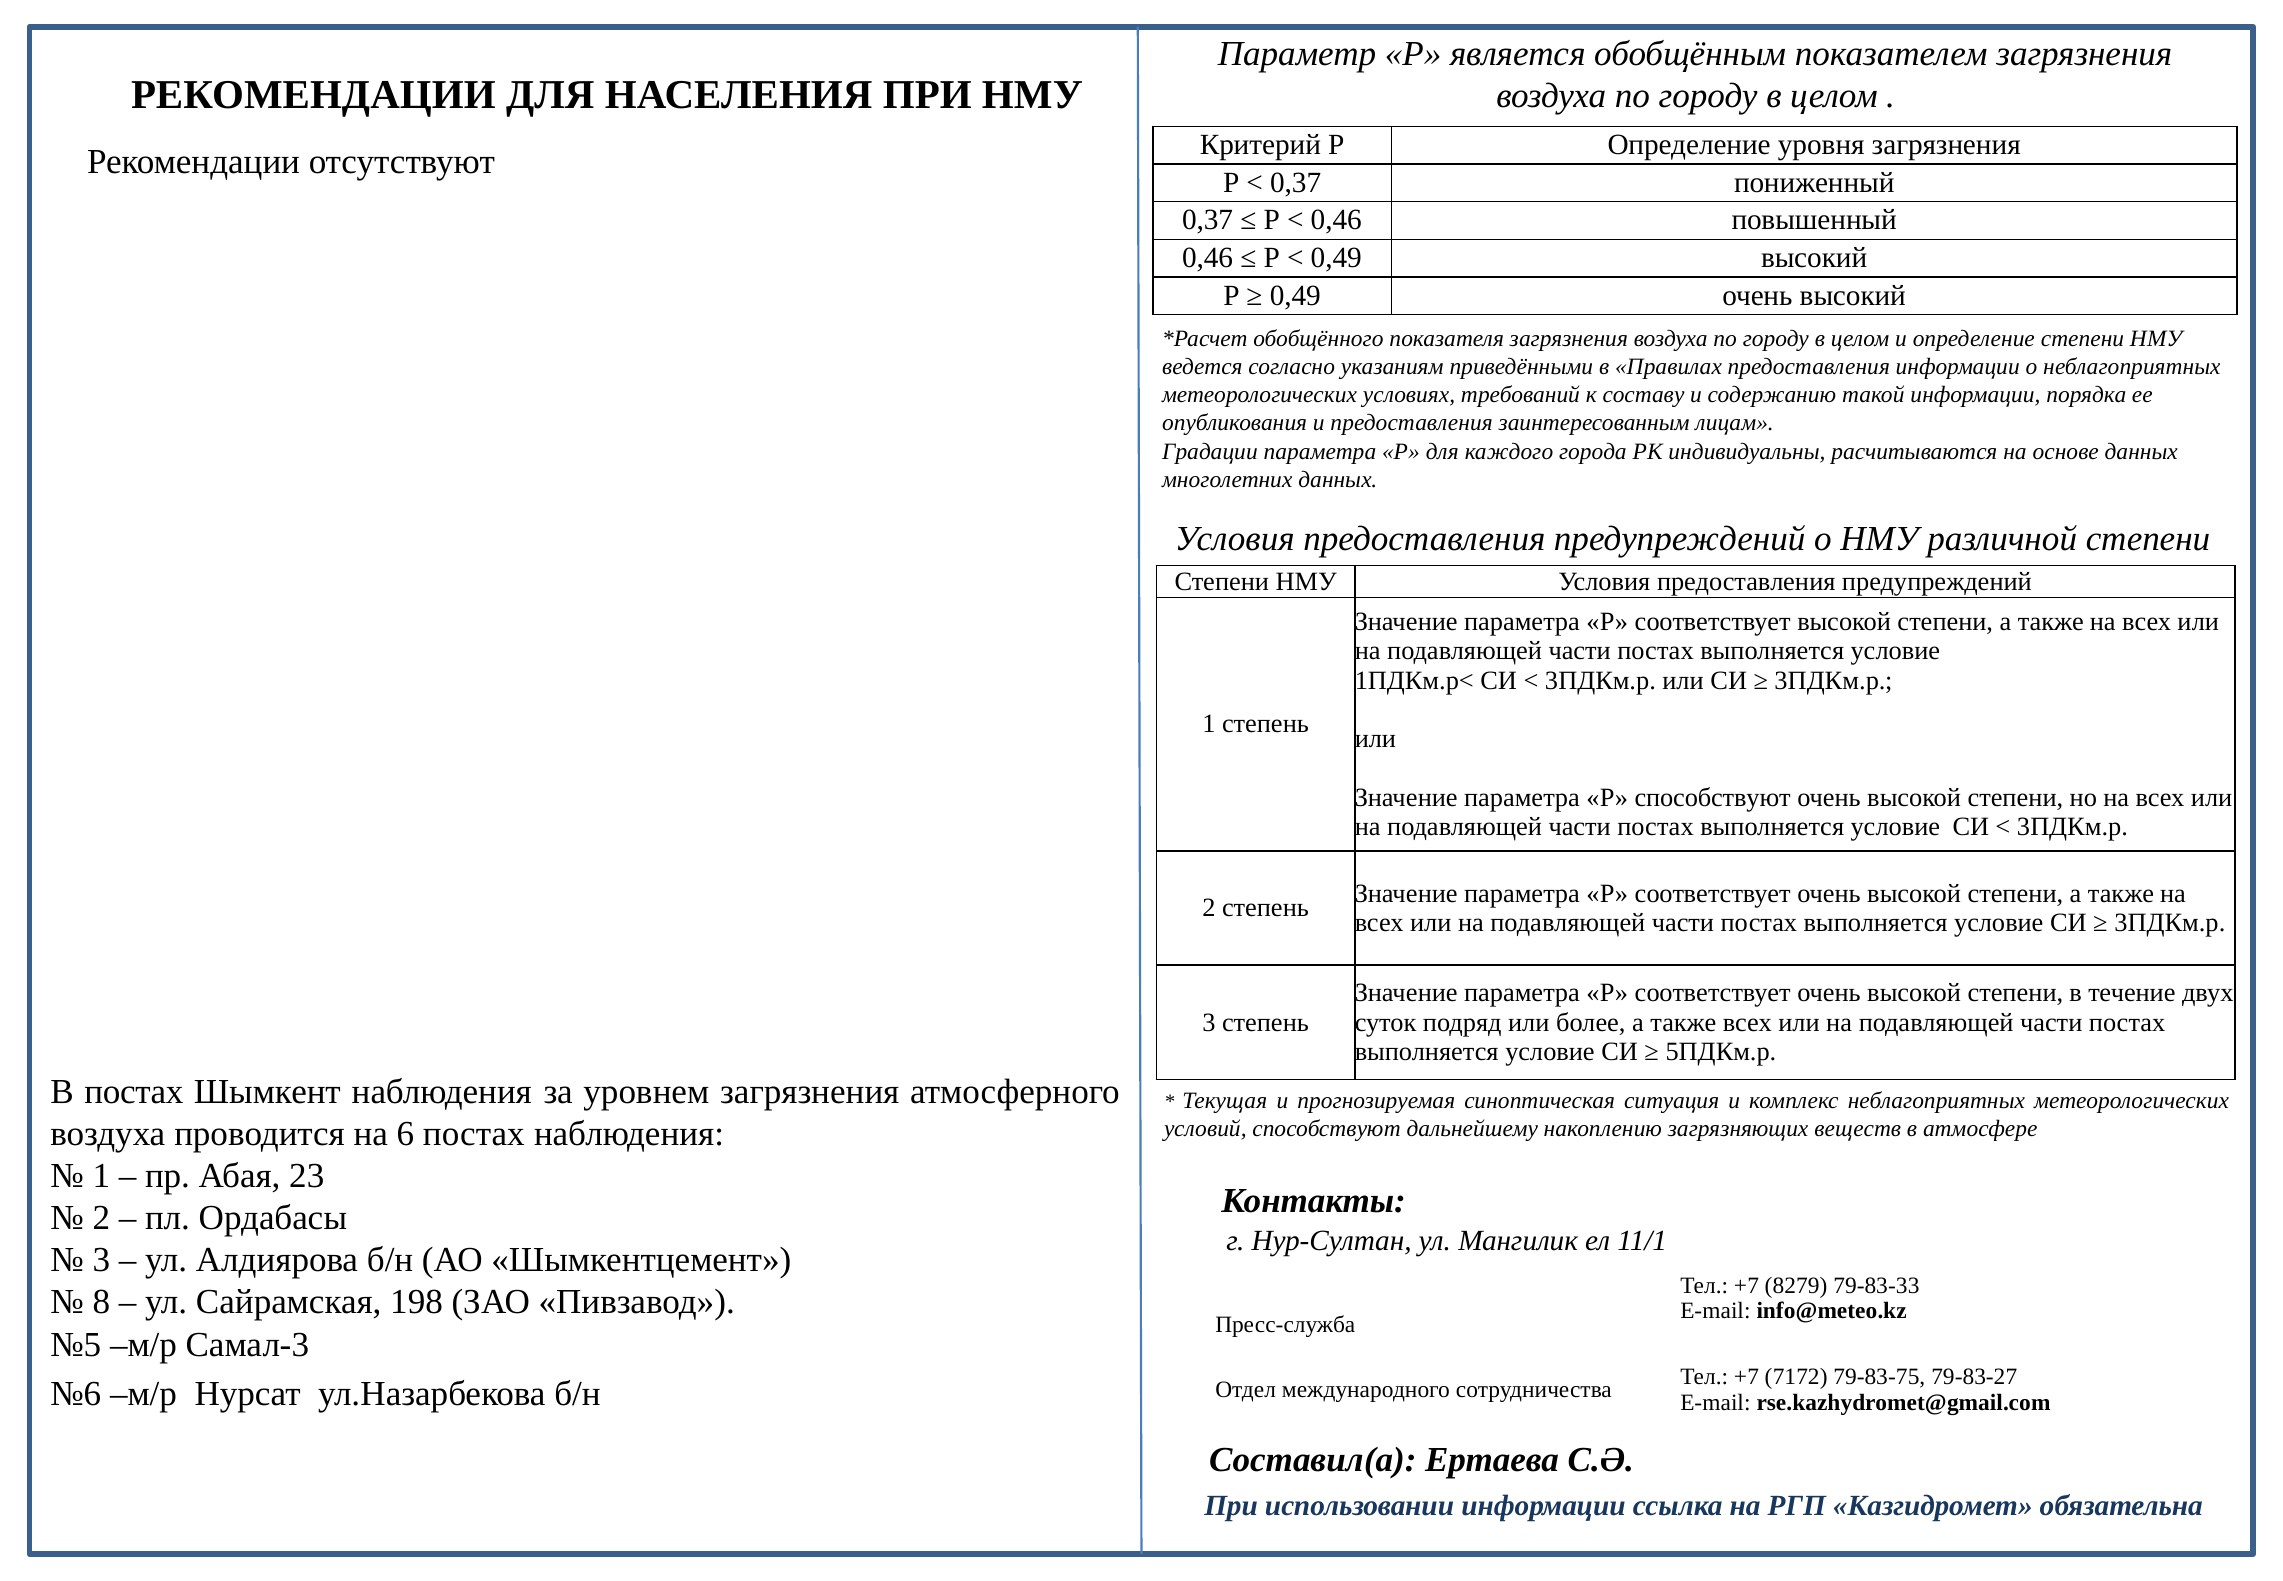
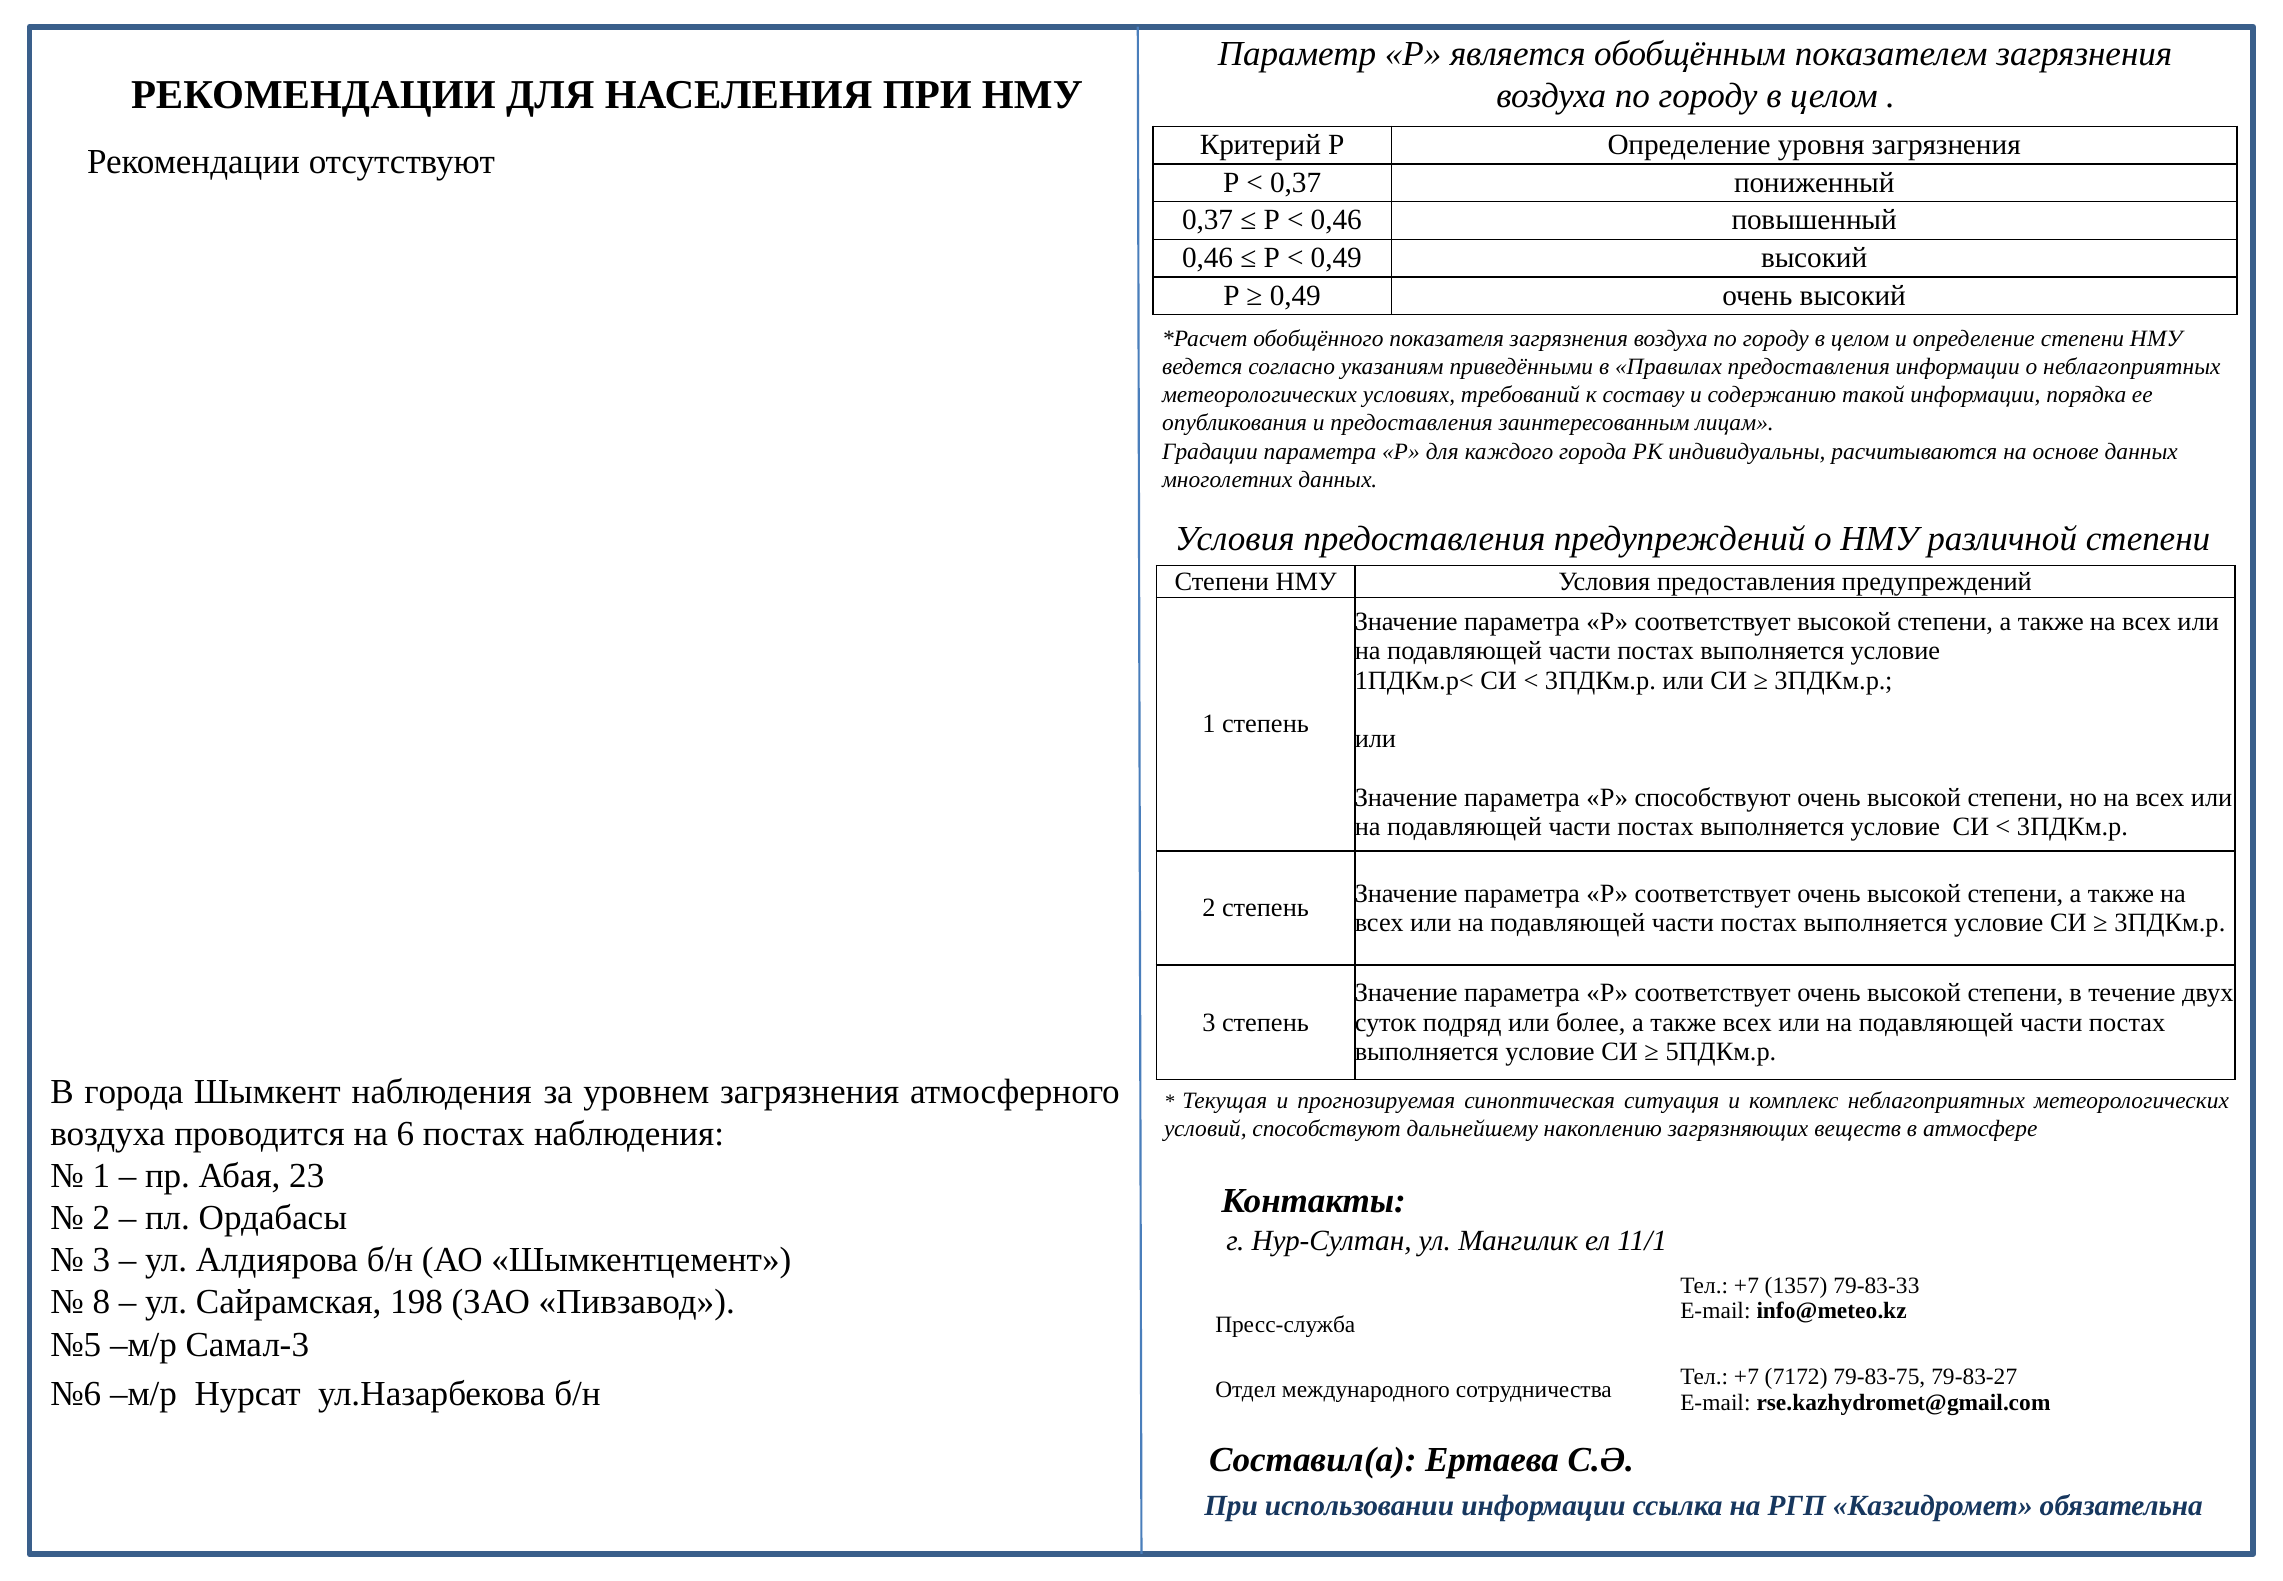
В постах: постах -> города (134, 1091)
8279: 8279 -> 1357 (1796, 1285)
